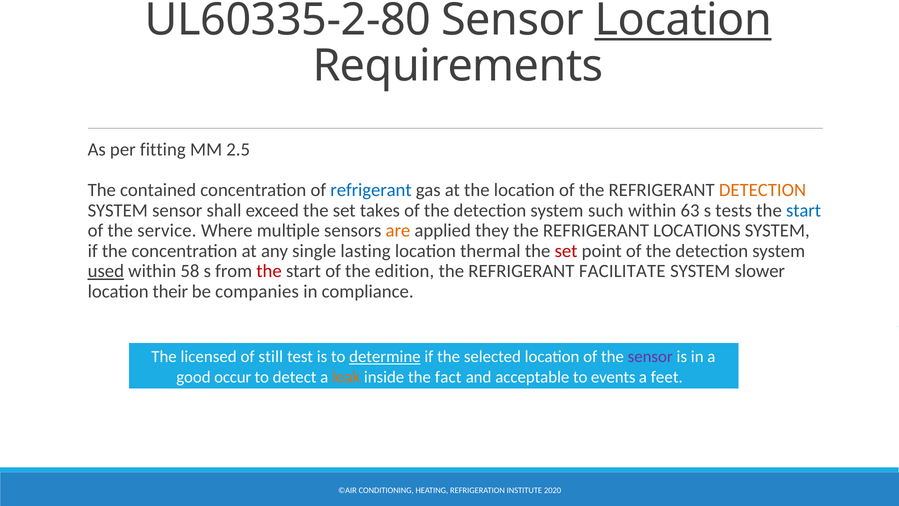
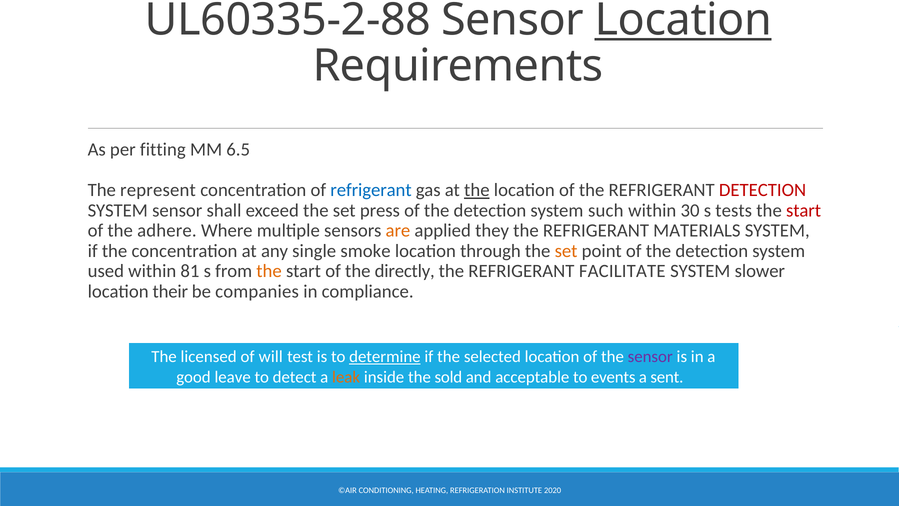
UL60335-2-80: UL60335-2-80 -> UL60335-2-88 (288, 20)
2.5: 2.5 -> 6.5 (238, 150)
contained: contained -> represent (158, 190)
the underline: none -> present (477, 190)
DETECTION colour: orange -> red (763, 190)
takes: takes -> press (380, 210)
63: 63 -> 30 (690, 210)
start colour: blue -> red (804, 210)
service: service -> adhere (167, 231)
LOCATIONS: LOCATIONS -> MATERIALS (697, 231)
lasting: lasting -> smoke (366, 251)
thermal: thermal -> through (490, 251)
set colour: red -> orange (566, 251)
used underline: present -> none (106, 271)
58: 58 -> 81 (190, 271)
the colour: red -> orange (269, 271)
edition: edition -> directly (405, 271)
still: still -> will (271, 357)
occur: occur -> leave (233, 377)
fact: fact -> sold (448, 377)
feet: feet -> sent (667, 377)
